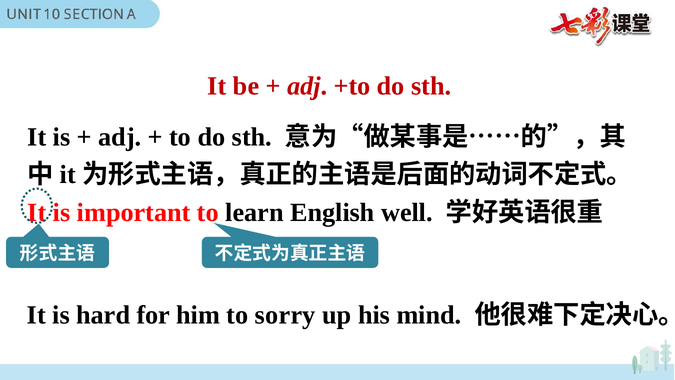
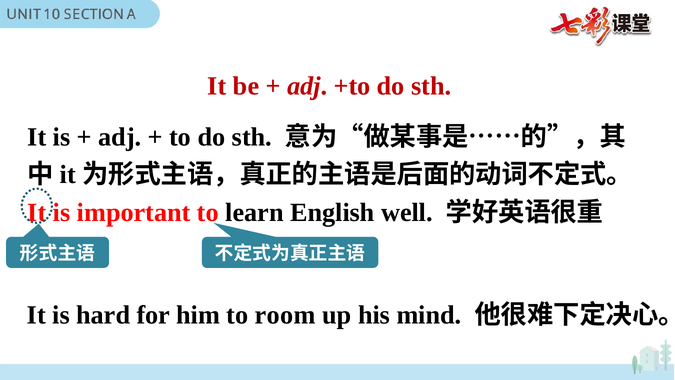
sorry: sorry -> room (285, 315)
